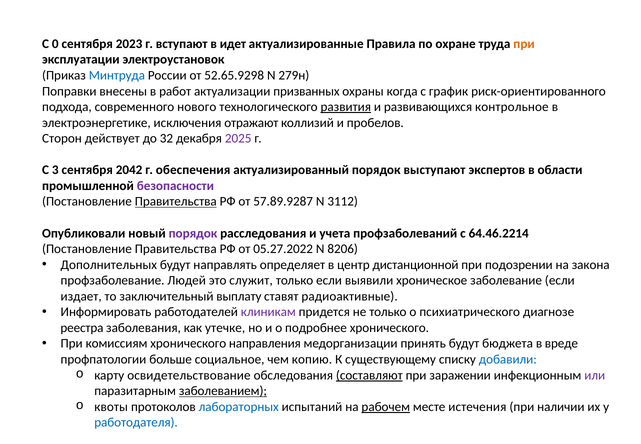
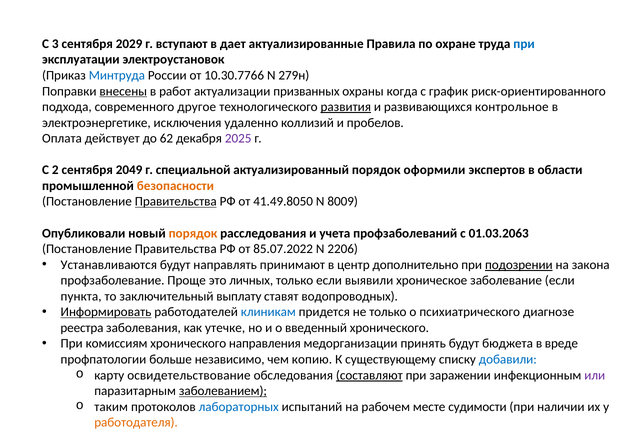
0: 0 -> 3 (55, 44)
2023: 2023 -> 2029 (129, 44)
идет: идет -> дает (233, 44)
при colour: orange -> blue (524, 44)
52.65.9298: 52.65.9298 -> 10.30.7766 (234, 75)
внесены underline: none -> present (123, 91)
нового: нового -> другое (197, 107)
отражают: отражают -> удаленно (251, 123)
Сторон: Сторон -> Оплата (62, 138)
32: 32 -> 62 (166, 138)
3: 3 -> 2 (55, 170)
2042: 2042 -> 2049 (129, 170)
обеспечения: обеспечения -> специальной (193, 170)
выступают: выступают -> оформили (434, 170)
безопасности colour: purple -> orange (175, 186)
57.89.9287: 57.89.9287 -> 41.49.8050 (283, 202)
3112: 3112 -> 8009 (343, 202)
порядок colour: purple -> orange (193, 233)
64.46.2214: 64.46.2214 -> 01.03.2063 (499, 233)
05.27.2022: 05.27.2022 -> 85.07.2022 (283, 249)
8206: 8206 -> 2206 (343, 249)
Дополнительных: Дополнительных -> Устанавливаются (109, 265)
определяет: определяет -> принимают (292, 265)
дистанционной: дистанционной -> дополнительно (416, 265)
подозрении underline: none -> present (519, 265)
Людей: Людей -> Проще (187, 280)
служит: служит -> личных (251, 280)
издает: издает -> пункта (81, 296)
радиоактивные: радиоактивные -> водопроводных (350, 296)
Информировать underline: none -> present (106, 312)
клиникам colour: purple -> blue (268, 312)
подробнее: подробнее -> введенный (316, 328)
социальное: социальное -> независимо (230, 359)
квоты: квоты -> таким (111, 407)
рабочем underline: present -> none (386, 407)
истечения: истечения -> судимости (477, 407)
работодателя colour: blue -> orange (136, 422)
